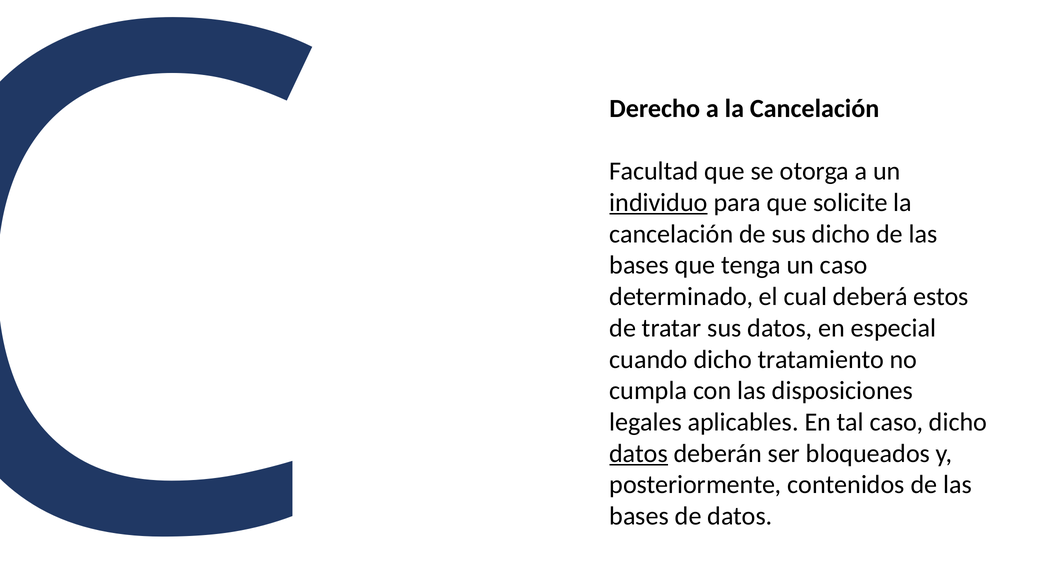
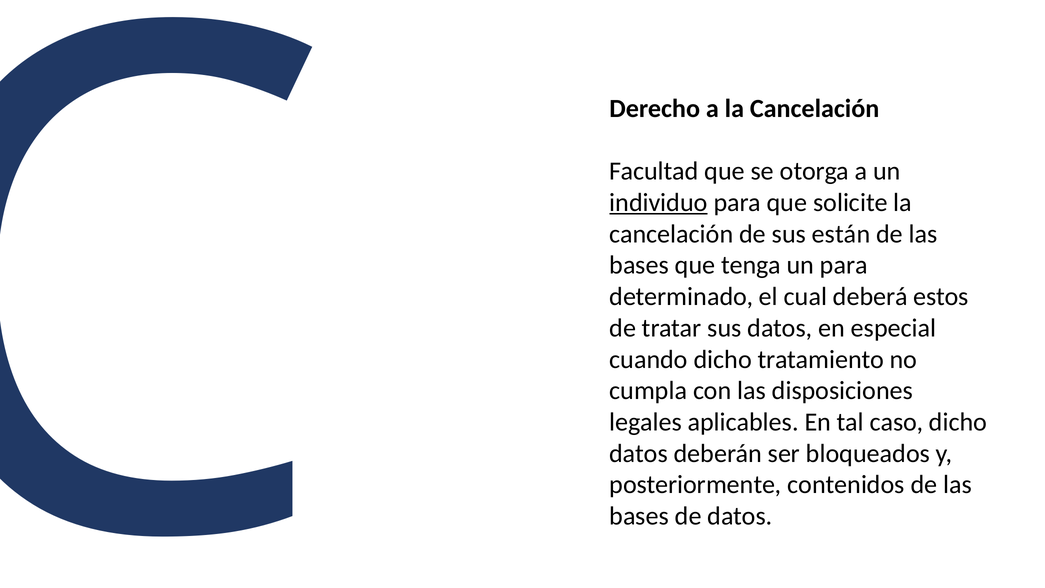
sus dicho: dicho -> están (841, 234)
un caso: caso -> para (844, 265)
datos underline: present -> none (639, 453)
